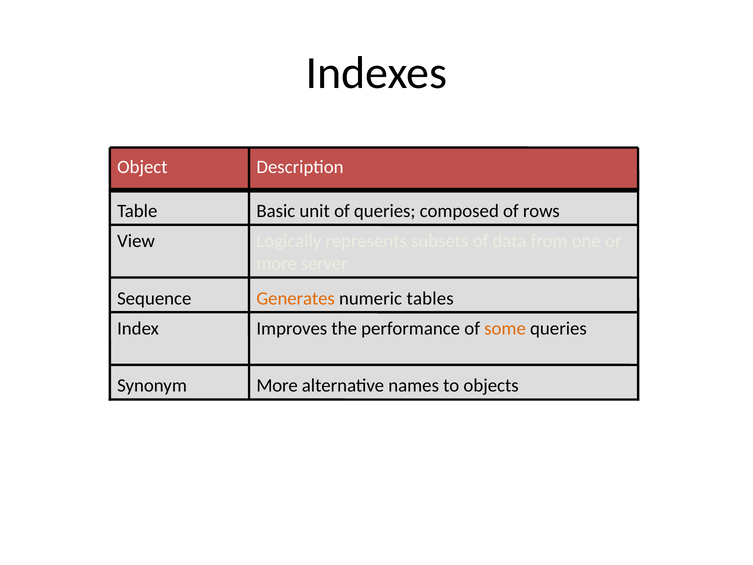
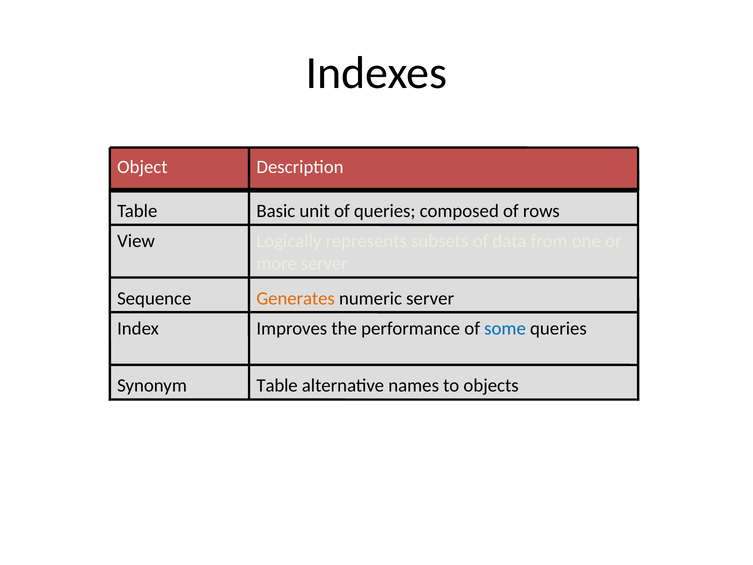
numeric tables: tables -> server (430, 298)
some colour: orange -> blue (505, 328)
More: More -> Table (277, 386)
